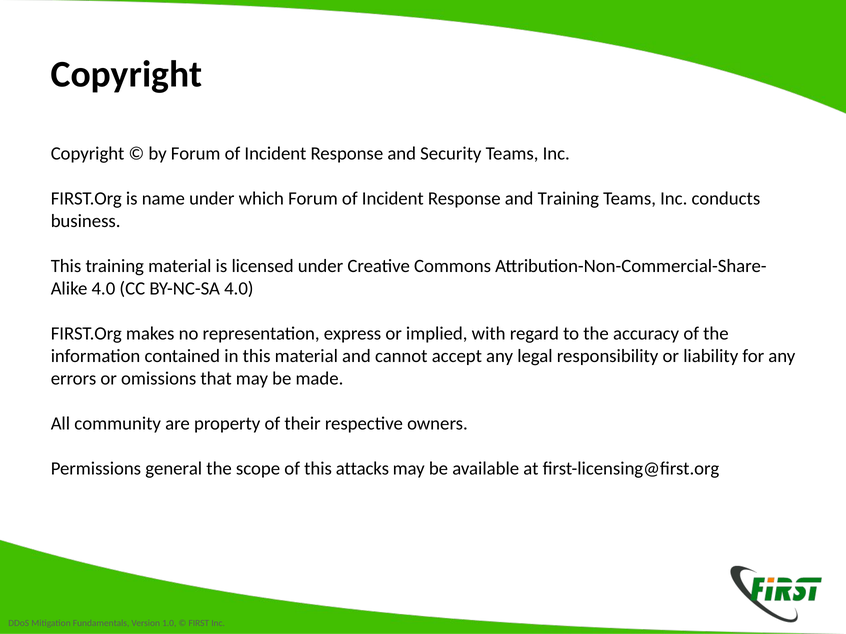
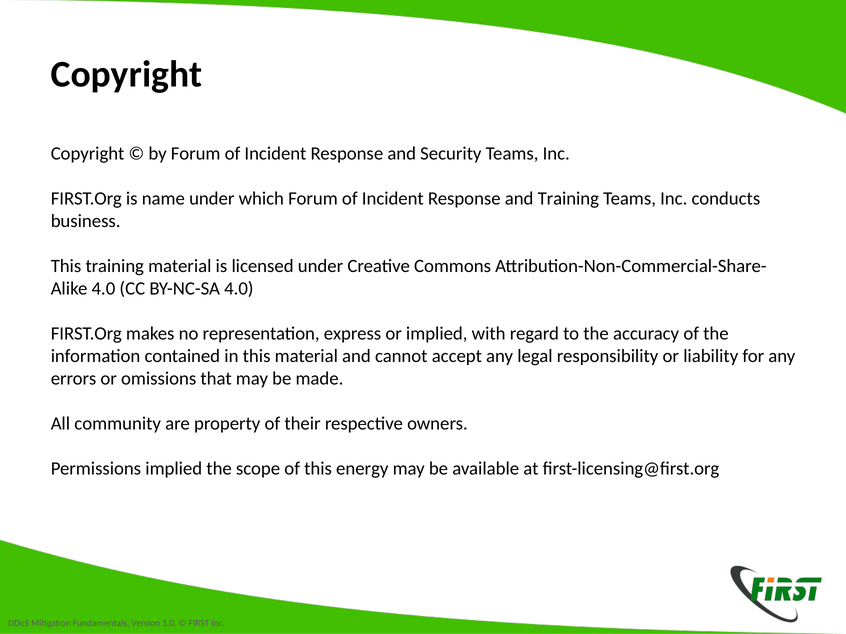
Permissions general: general -> implied (174, 469)
attacks: attacks -> energy (362, 469)
